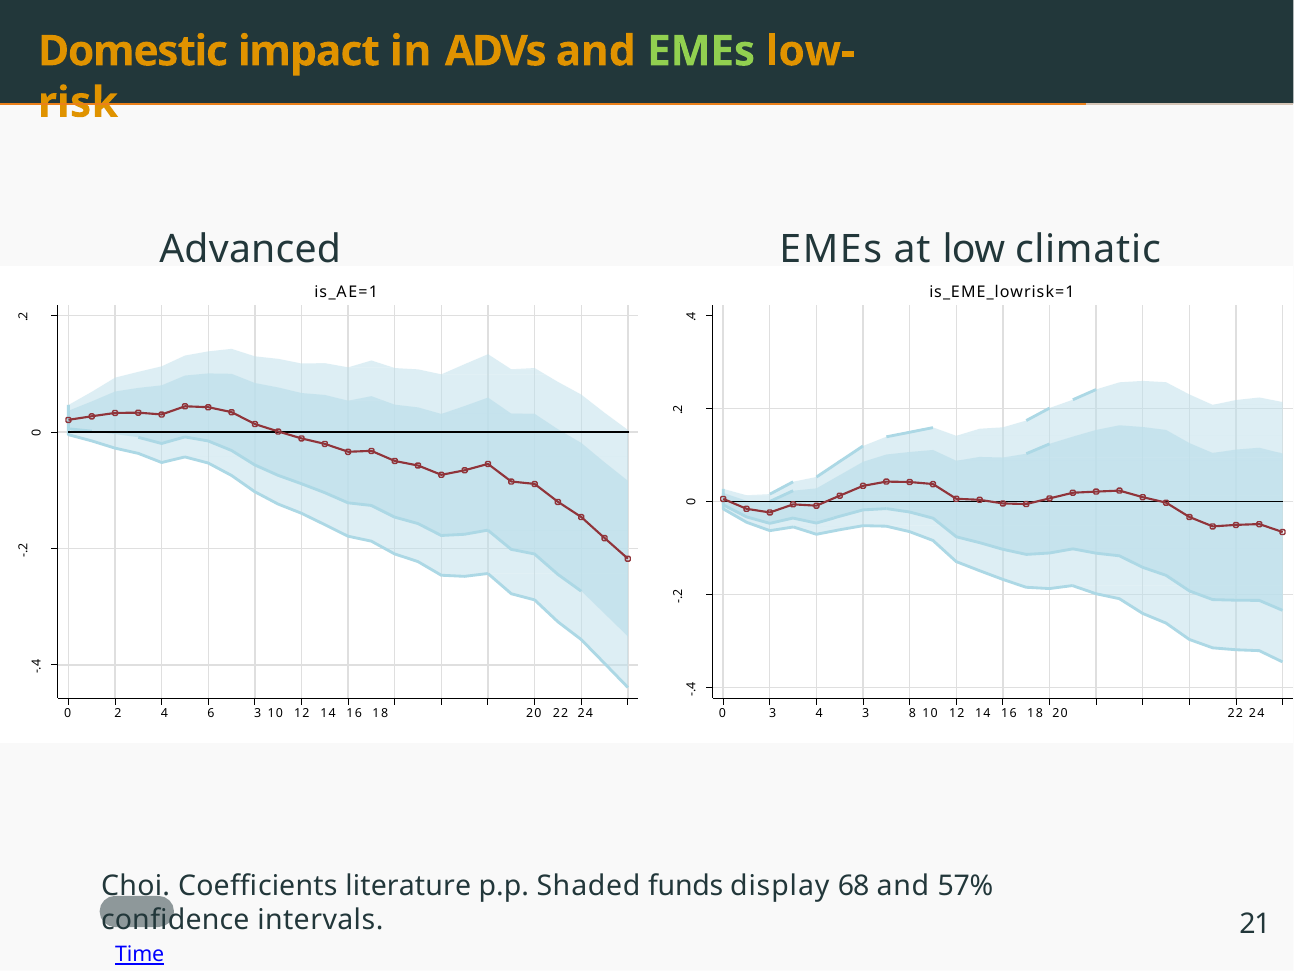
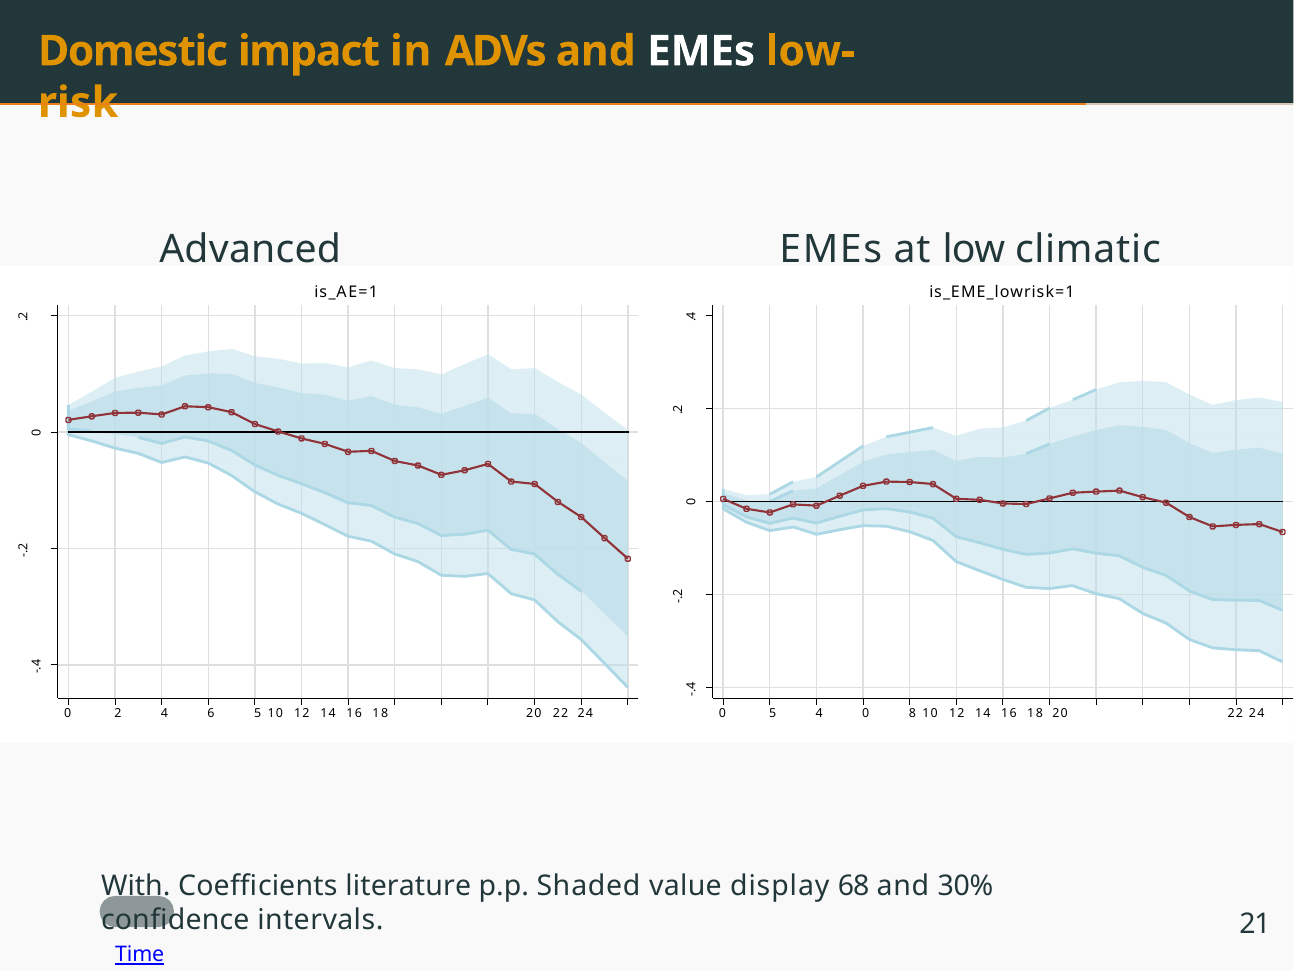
EMEs colour: light green -> white (701, 51)
6 3: 3 -> 5 (258, 713)
0 3: 3 -> 5 (773, 713)
4 3: 3 -> 0 (866, 713)
Choi: Choi -> With (136, 886)
funds: funds -> value (685, 886)
57%: 57% -> 30% (965, 886)
